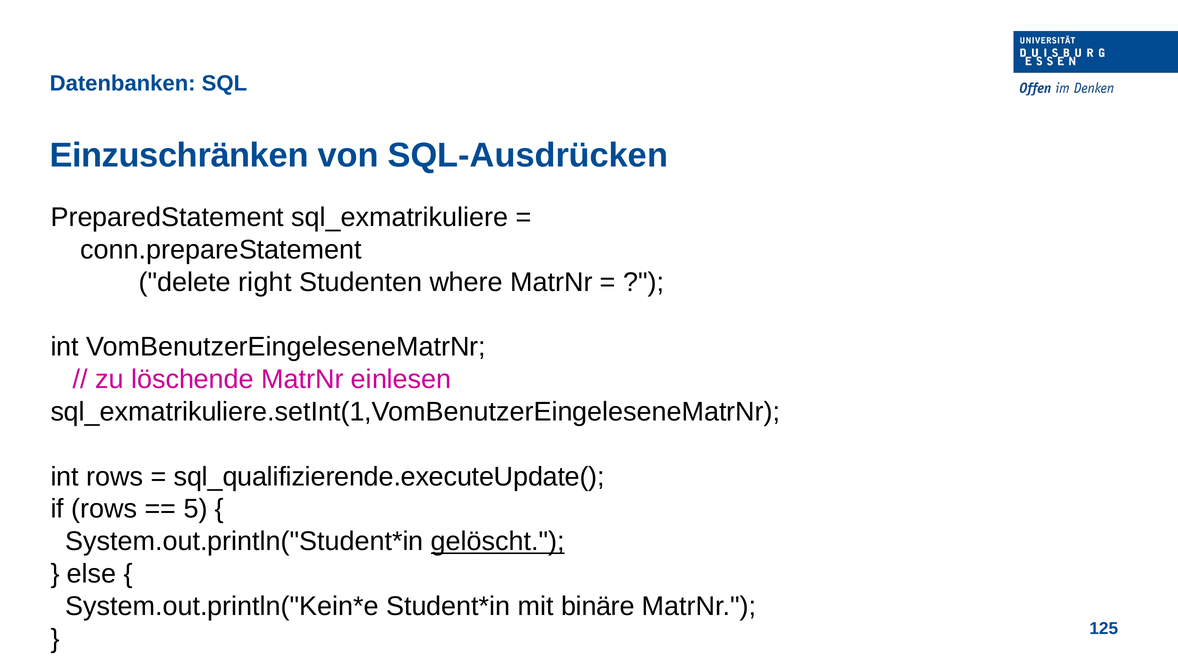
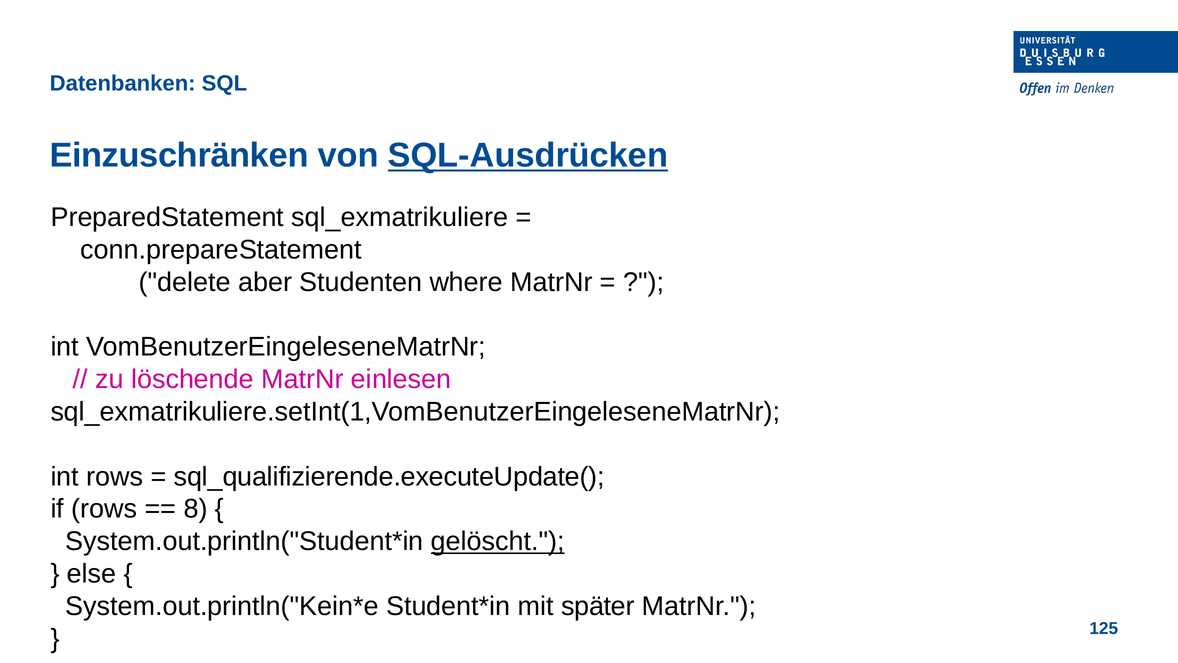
SQL-Ausdrücken underline: none -> present (528, 156)
right: right -> aber (265, 282)
5: 5 -> 8 (196, 509)
binäre: binäre -> später (598, 606)
